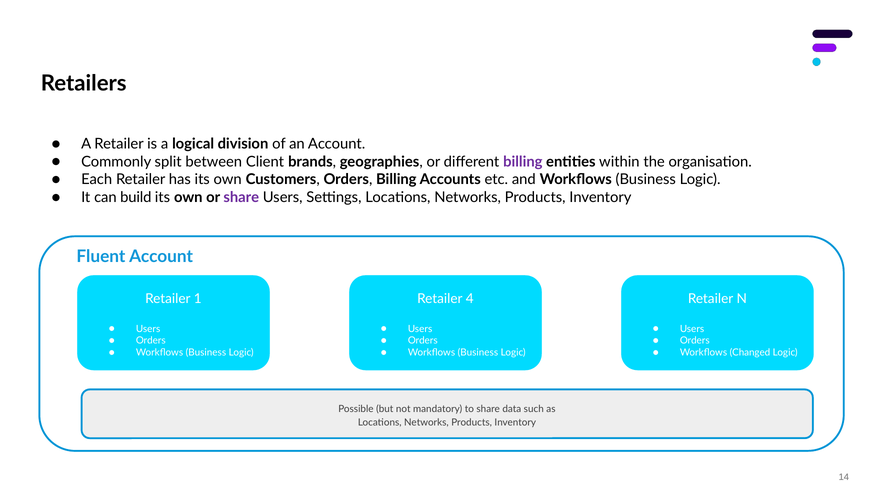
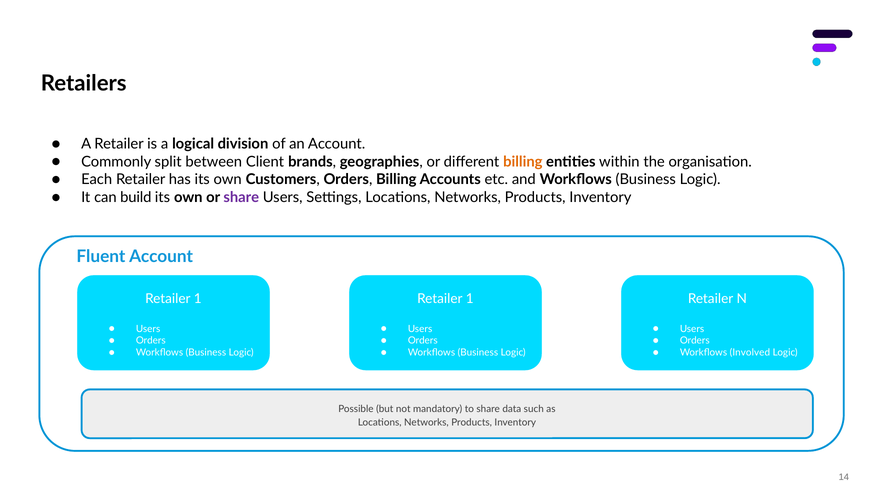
billing colour: purple -> orange (523, 162)
4: 4 -> 1 (470, 298)
Changed: Changed -> Involved (750, 352)
